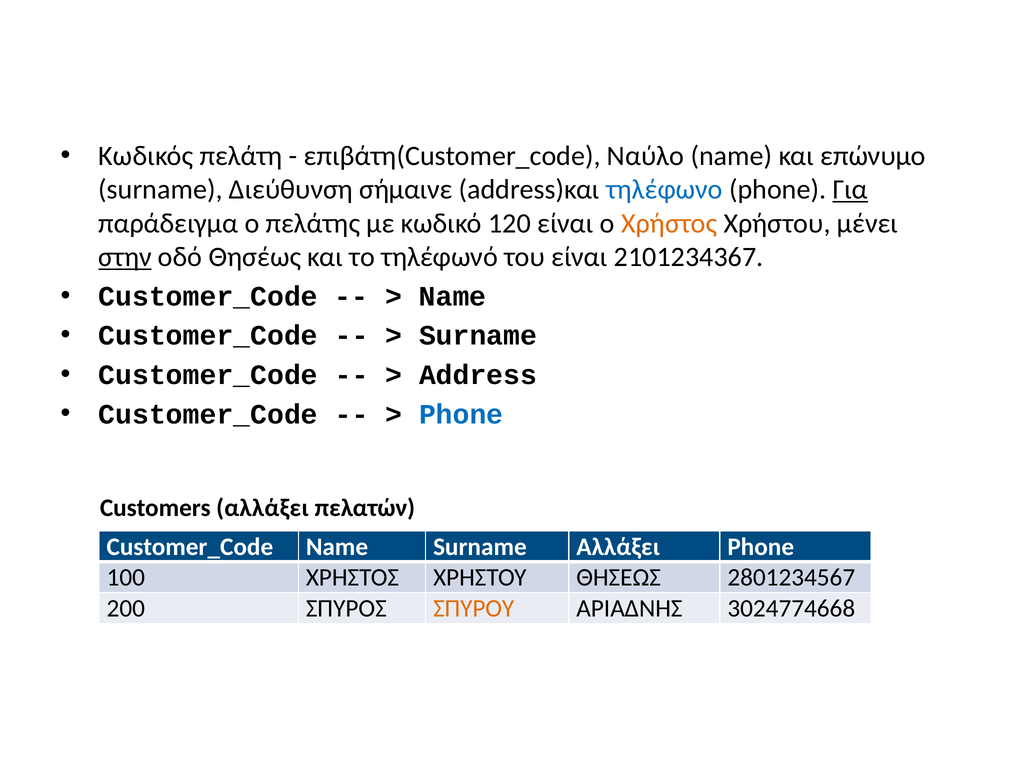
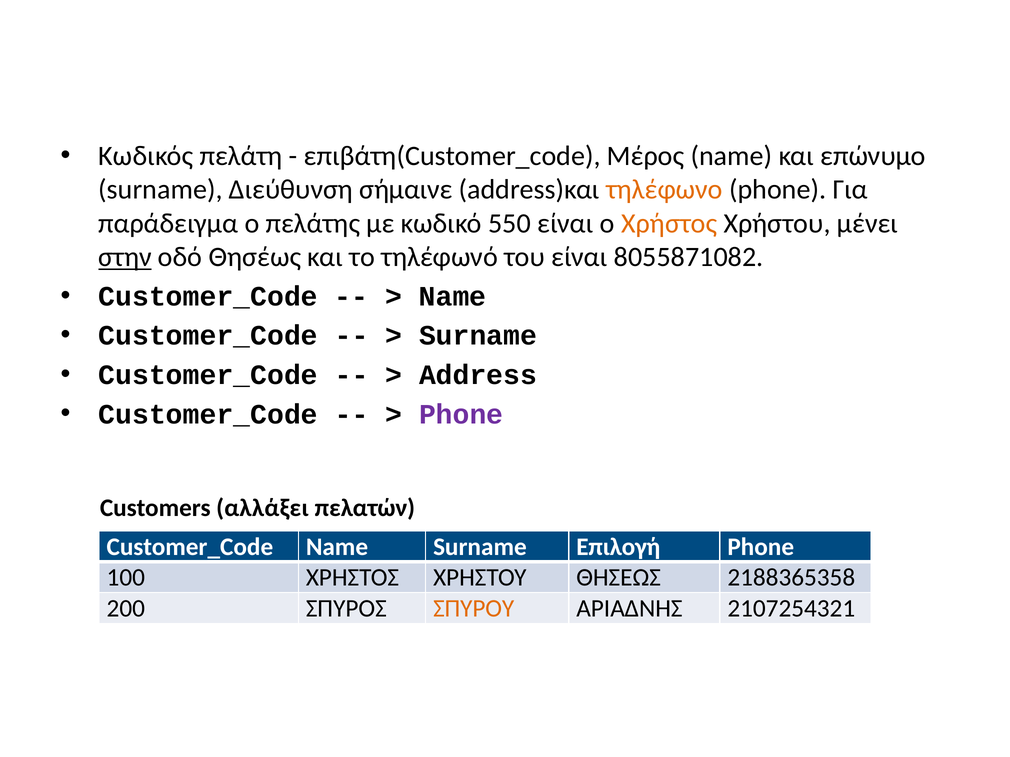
Ναύλο: Ναύλο -> Μέρος (646, 156)
τηλέφωνο colour: blue -> orange (664, 190)
Για underline: present -> none (850, 190)
120: 120 -> 550 (509, 224)
2101234367: 2101234367 -> 8055871082 (689, 257)
Phone colour: blue -> purple (461, 415)
Surname Αλλάξει: Αλλάξει -> Επιλογή (618, 547)
2801234567: 2801234567 -> 2188365358 (791, 578)
3024774668: 3024774668 -> 2107254321 (791, 609)
